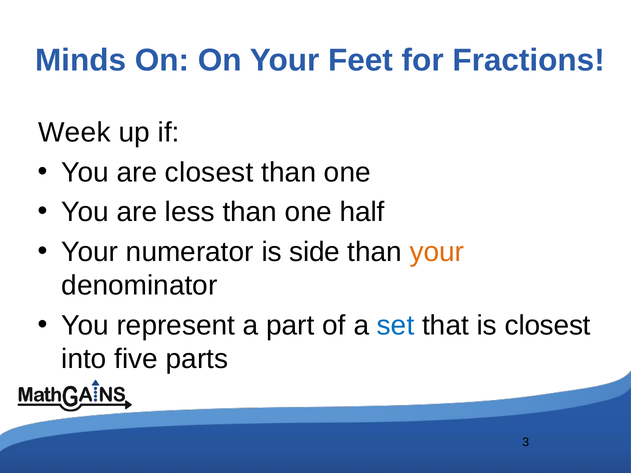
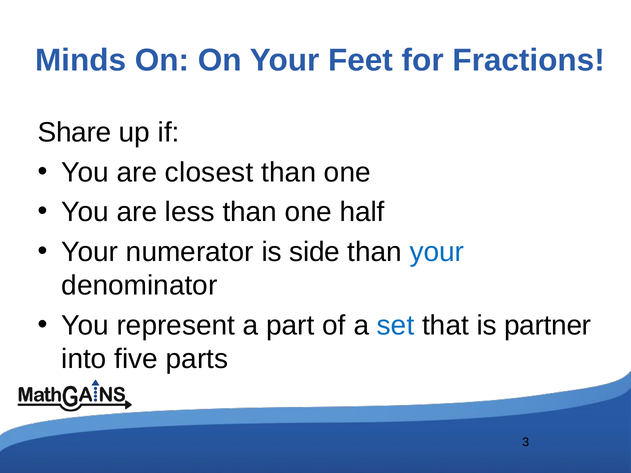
Week: Week -> Share (75, 133)
your colour: orange -> blue (437, 252)
is closest: closest -> partner (548, 326)
